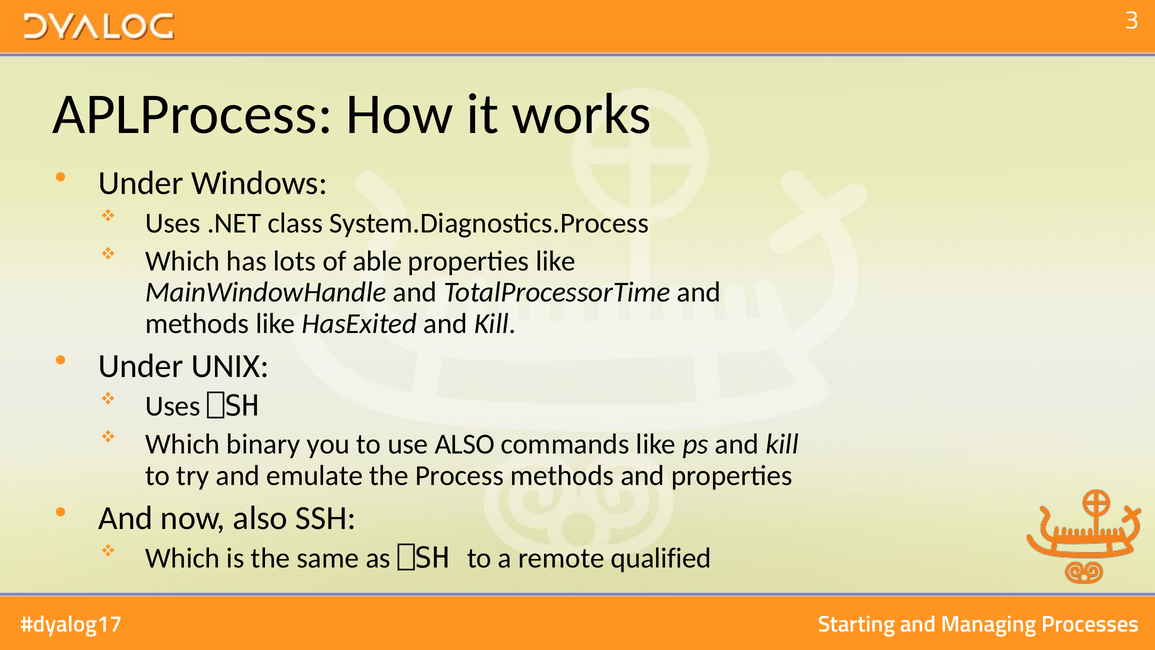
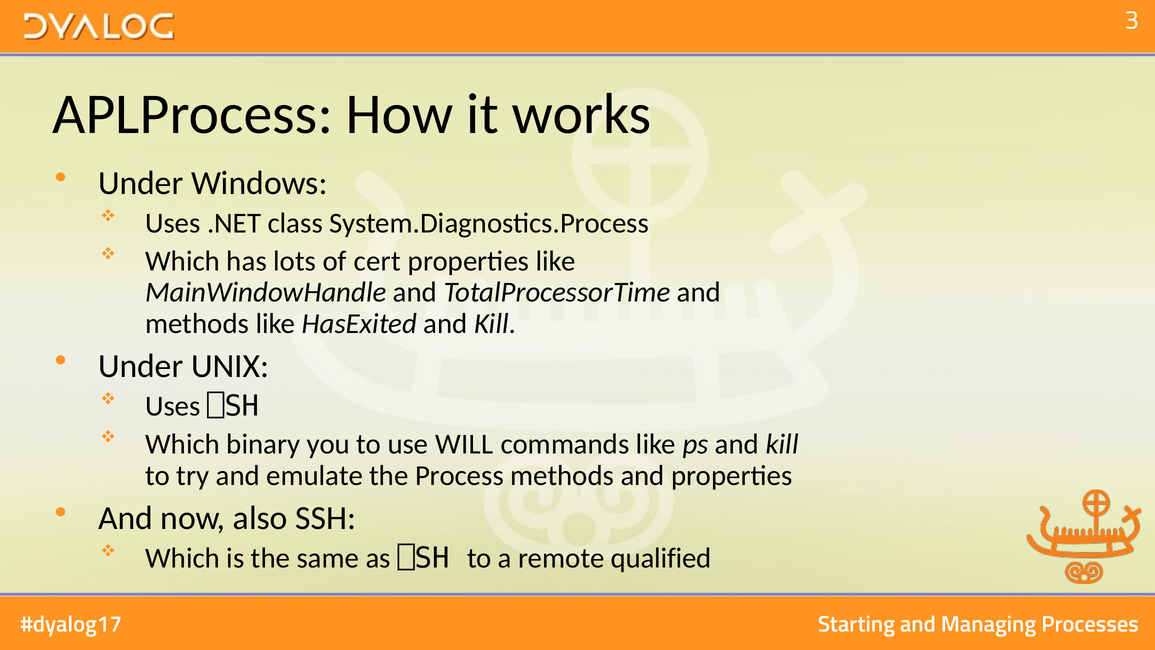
able: able -> cert (377, 261)
use ALSO: ALSO -> WILL (464, 444)
